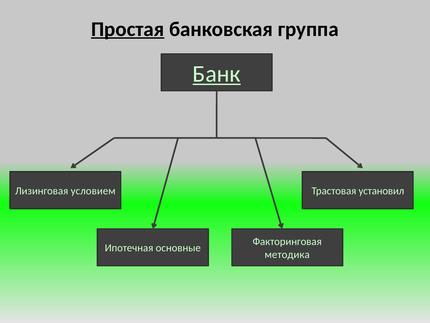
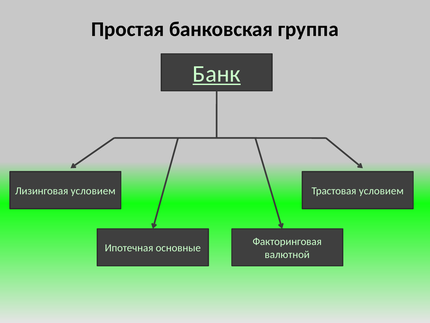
Простая underline: present -> none (128, 29)
Трастовая установил: установил -> условием (381, 191)
методика: методика -> валютной (287, 254)
